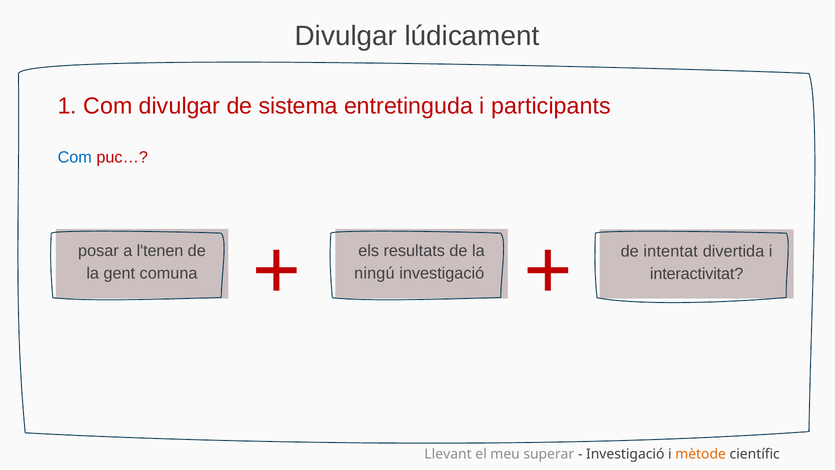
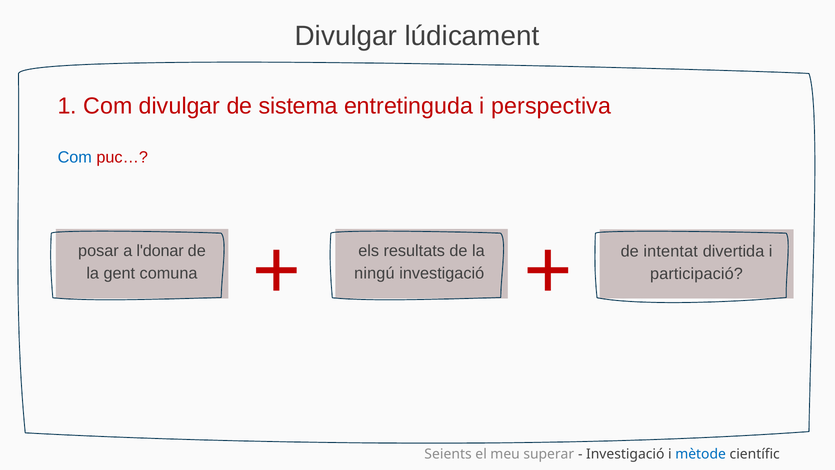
participants: participants -> perspectiva (551, 106)
l'tenen: l'tenen -> l'donar (160, 251)
interactivitat: interactivitat -> participació (696, 274)
Llevant: Llevant -> Seients (448, 454)
mètode colour: orange -> blue (701, 454)
